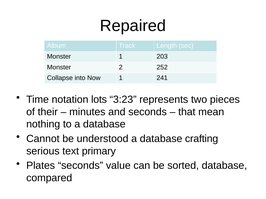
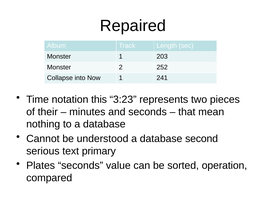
lots: lots -> this (99, 100)
crafting: crafting -> second (202, 139)
sorted database: database -> operation (224, 166)
